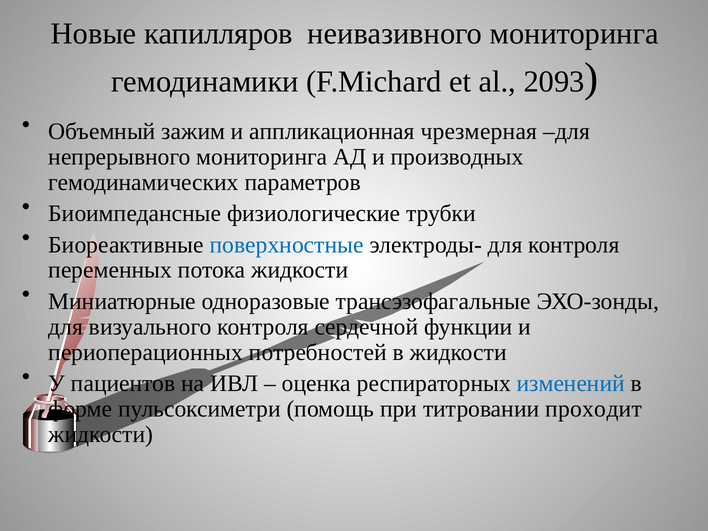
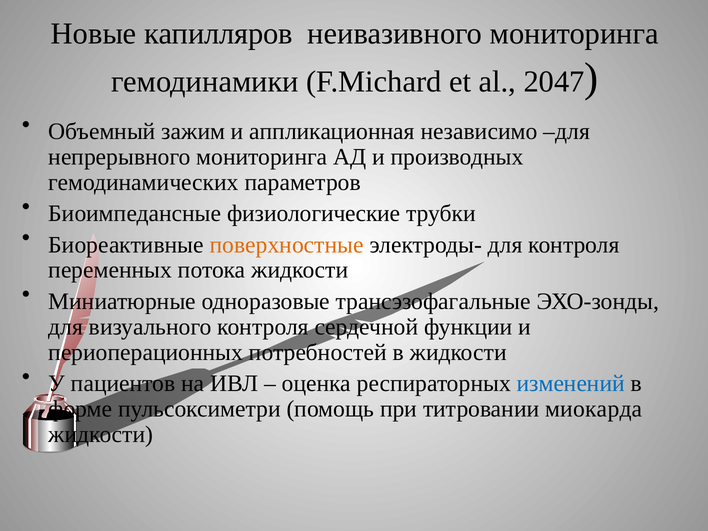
2093: 2093 -> 2047 (554, 82)
чрезмерная: чрезмерная -> независимо (479, 131)
поверхностные colour: blue -> orange (287, 245)
проходит: проходит -> миокарда (594, 409)
